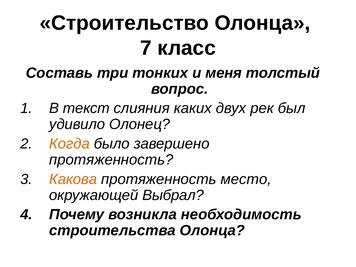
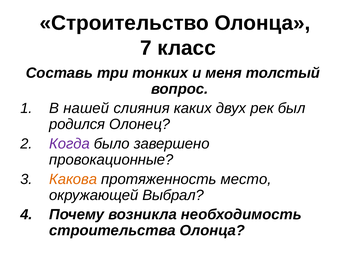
текст: текст -> нашей (86, 108)
удивило: удивило -> родился (77, 124)
Когда colour: orange -> purple (69, 144)
протяженность: протяженность -> провокационные (111, 160)
